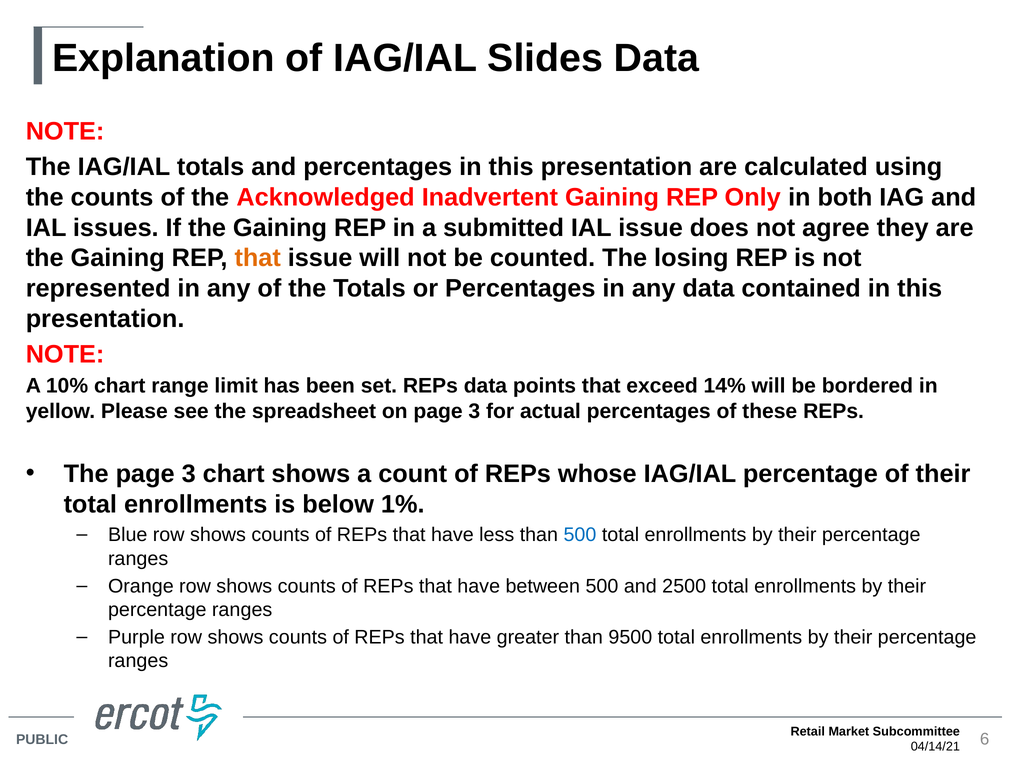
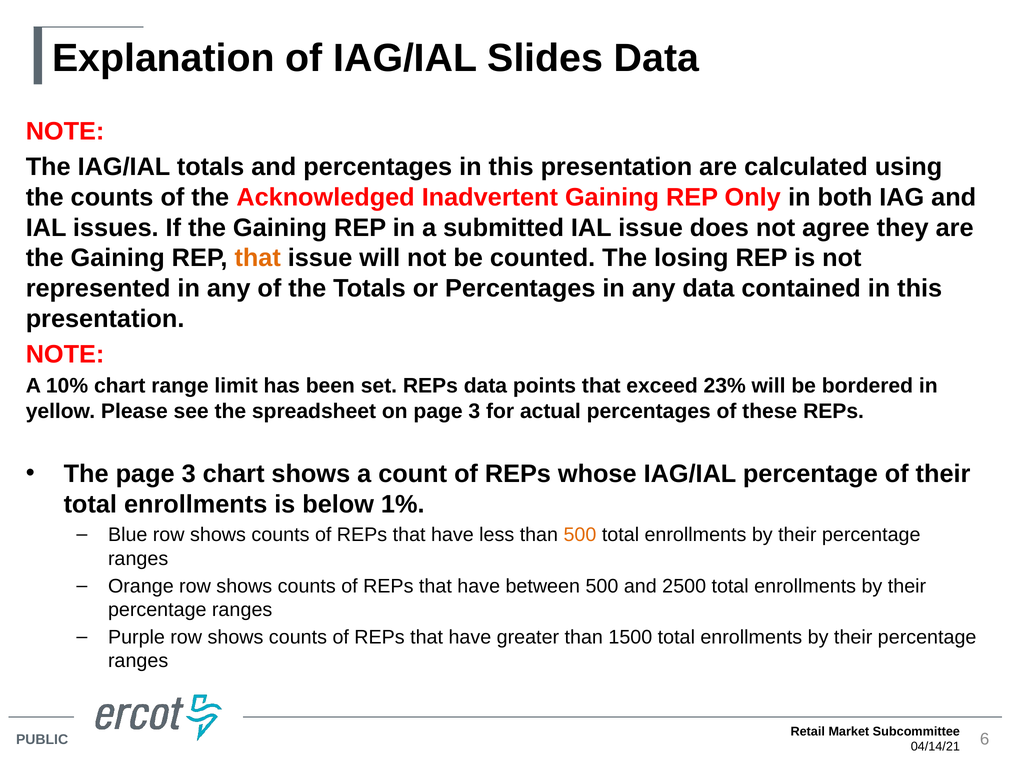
14%: 14% -> 23% (725, 386)
500 colour: blue -> orange (580, 535)
9500: 9500 -> 1500 (630, 637)
